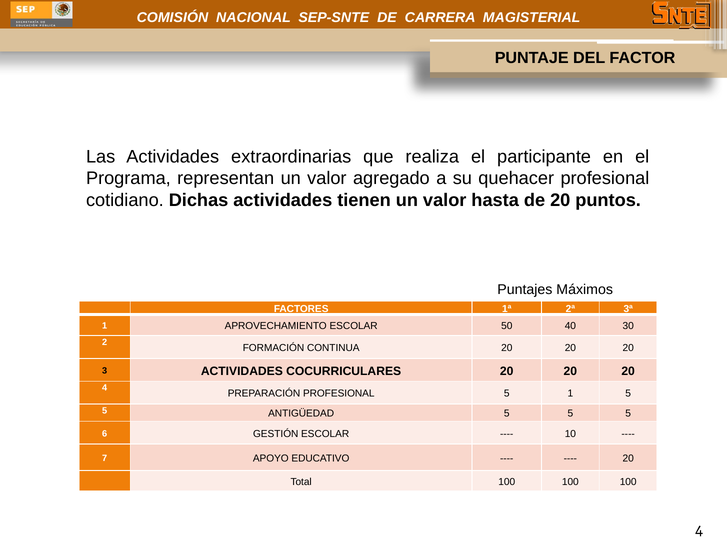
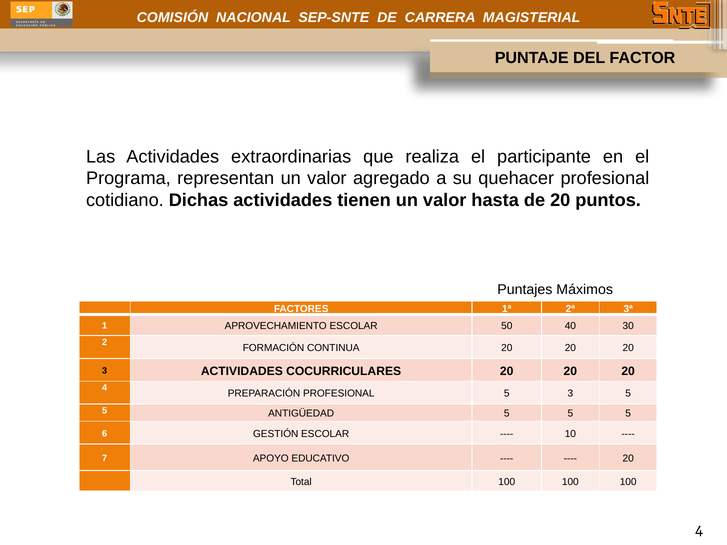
5 1: 1 -> 3 (570, 394)
